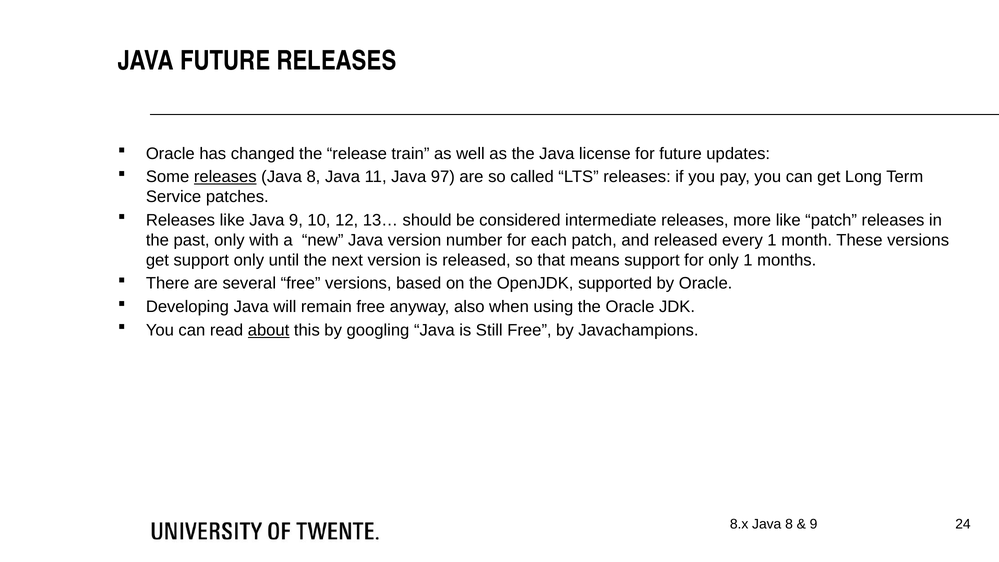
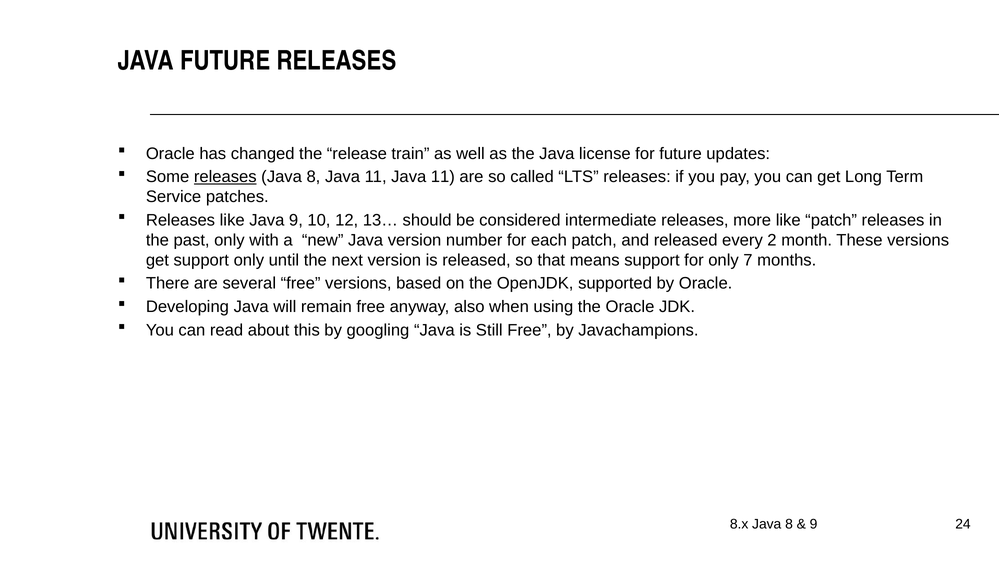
11 Java 97: 97 -> 11 (443, 177)
every 1: 1 -> 2 (772, 240)
only 1: 1 -> 7 (748, 260)
about underline: present -> none (269, 330)
